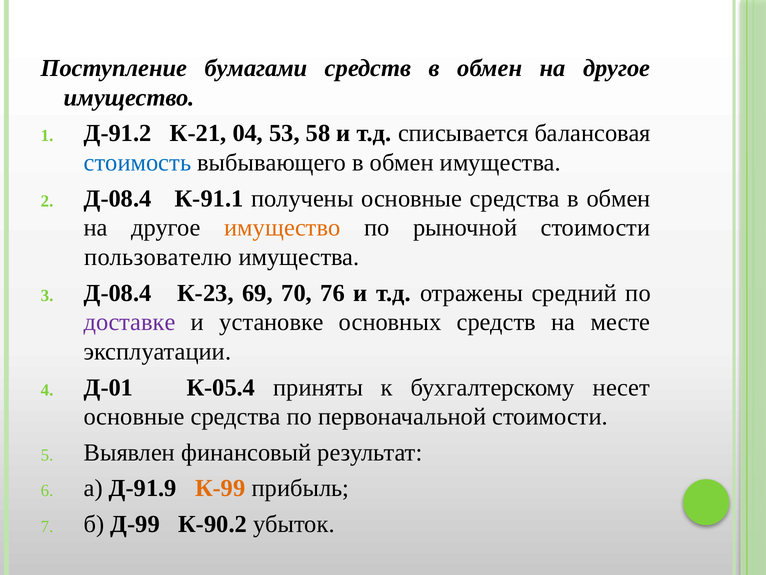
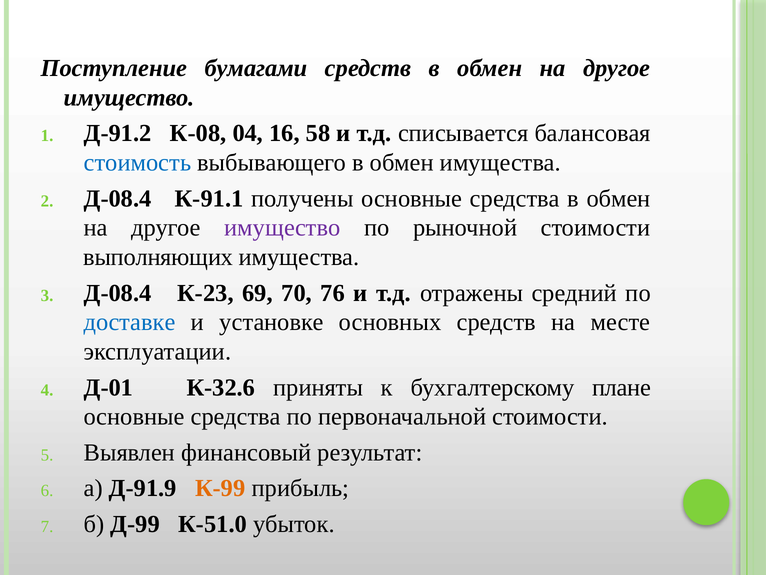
К-21: К-21 -> К-08 (198, 133)
53: 53 -> 16 (285, 133)
имущество colour: orange -> purple (282, 228)
пользователю: пользователю -> выполняющих (158, 257)
доставке colour: purple -> blue (130, 322)
К-05.4: К-05.4 -> К-32.6 (221, 387)
несет: несет -> плане (622, 387)
К-90.2: К-90.2 -> К-51.0 (213, 524)
